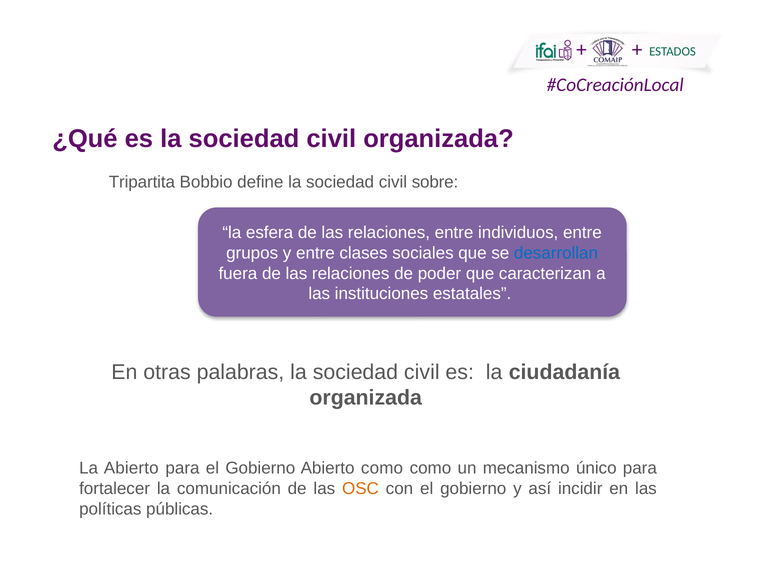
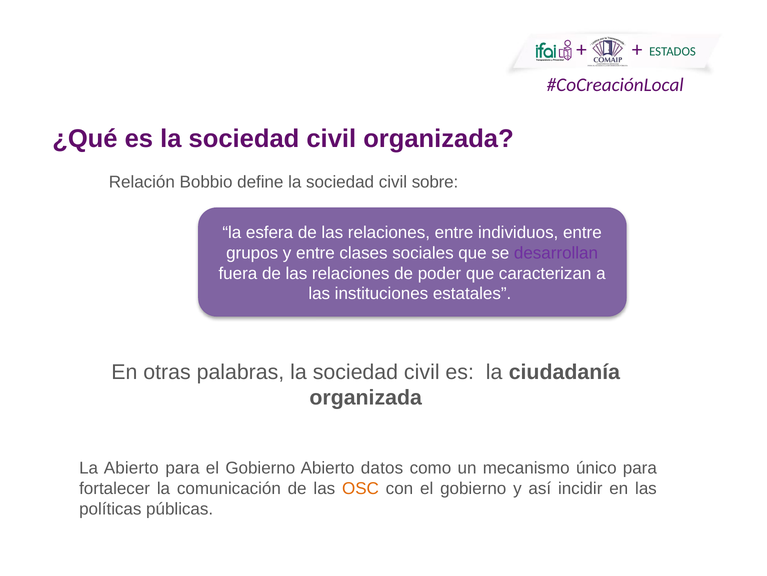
Tripartita: Tripartita -> Relación (142, 182)
desarrollan colour: blue -> purple (556, 253)
Abierto como: como -> datos (382, 467)
